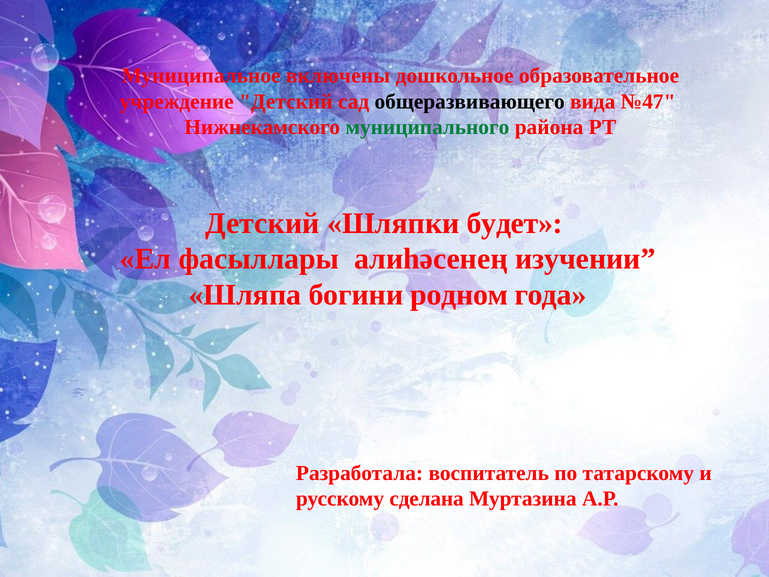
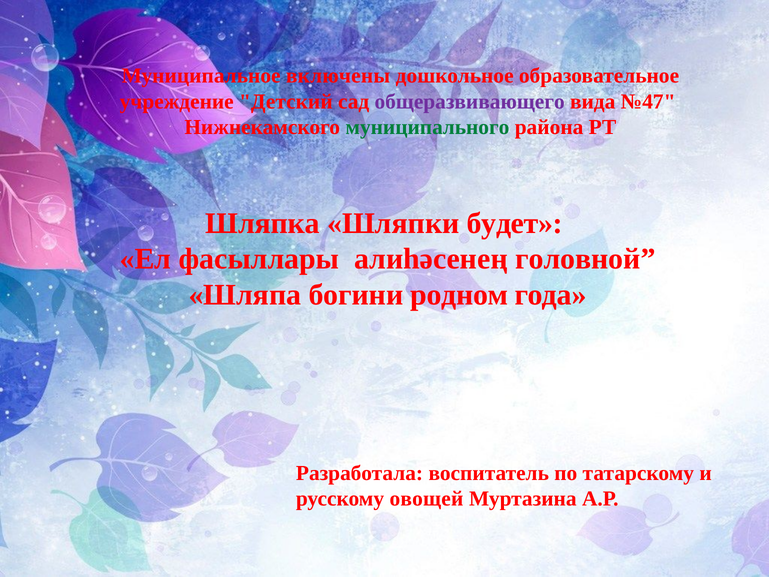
общеразвивающего colour: black -> purple (470, 101)
Детский: Детский -> Шляпка (263, 223)
изучении: изучении -> головной (585, 259)
сделана: сделана -> овощей (426, 499)
